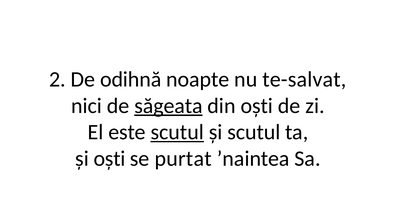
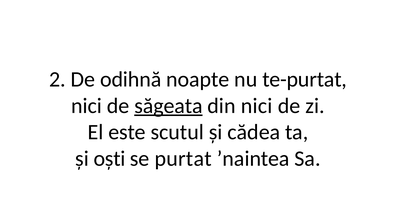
te-salvat: te-salvat -> te-purtat (305, 79)
din oști: oști -> nici (257, 106)
scutul underline: present -> none (177, 132)
și scutul: scutul -> cădea (254, 132)
